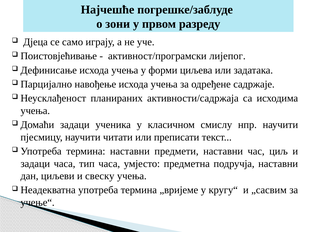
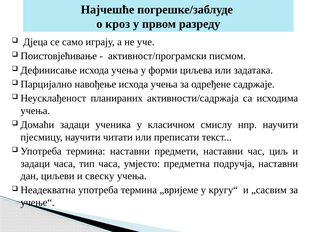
зони: зони -> кроз (118, 24)
лијепог: лијепог -> писмом (227, 56)
